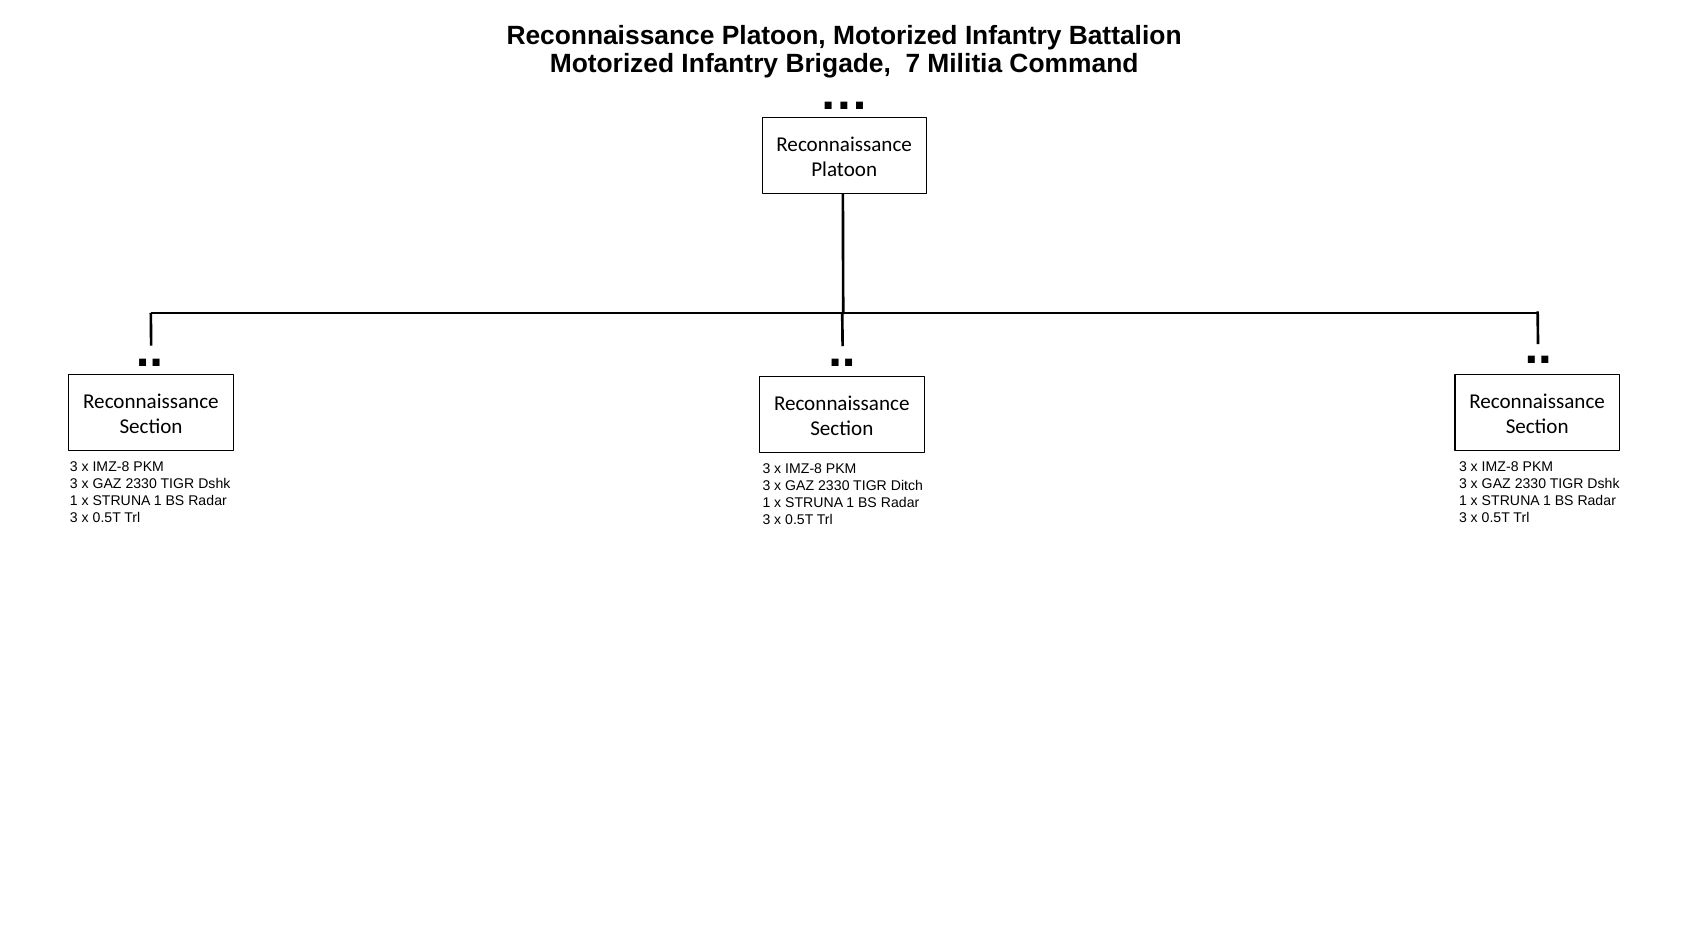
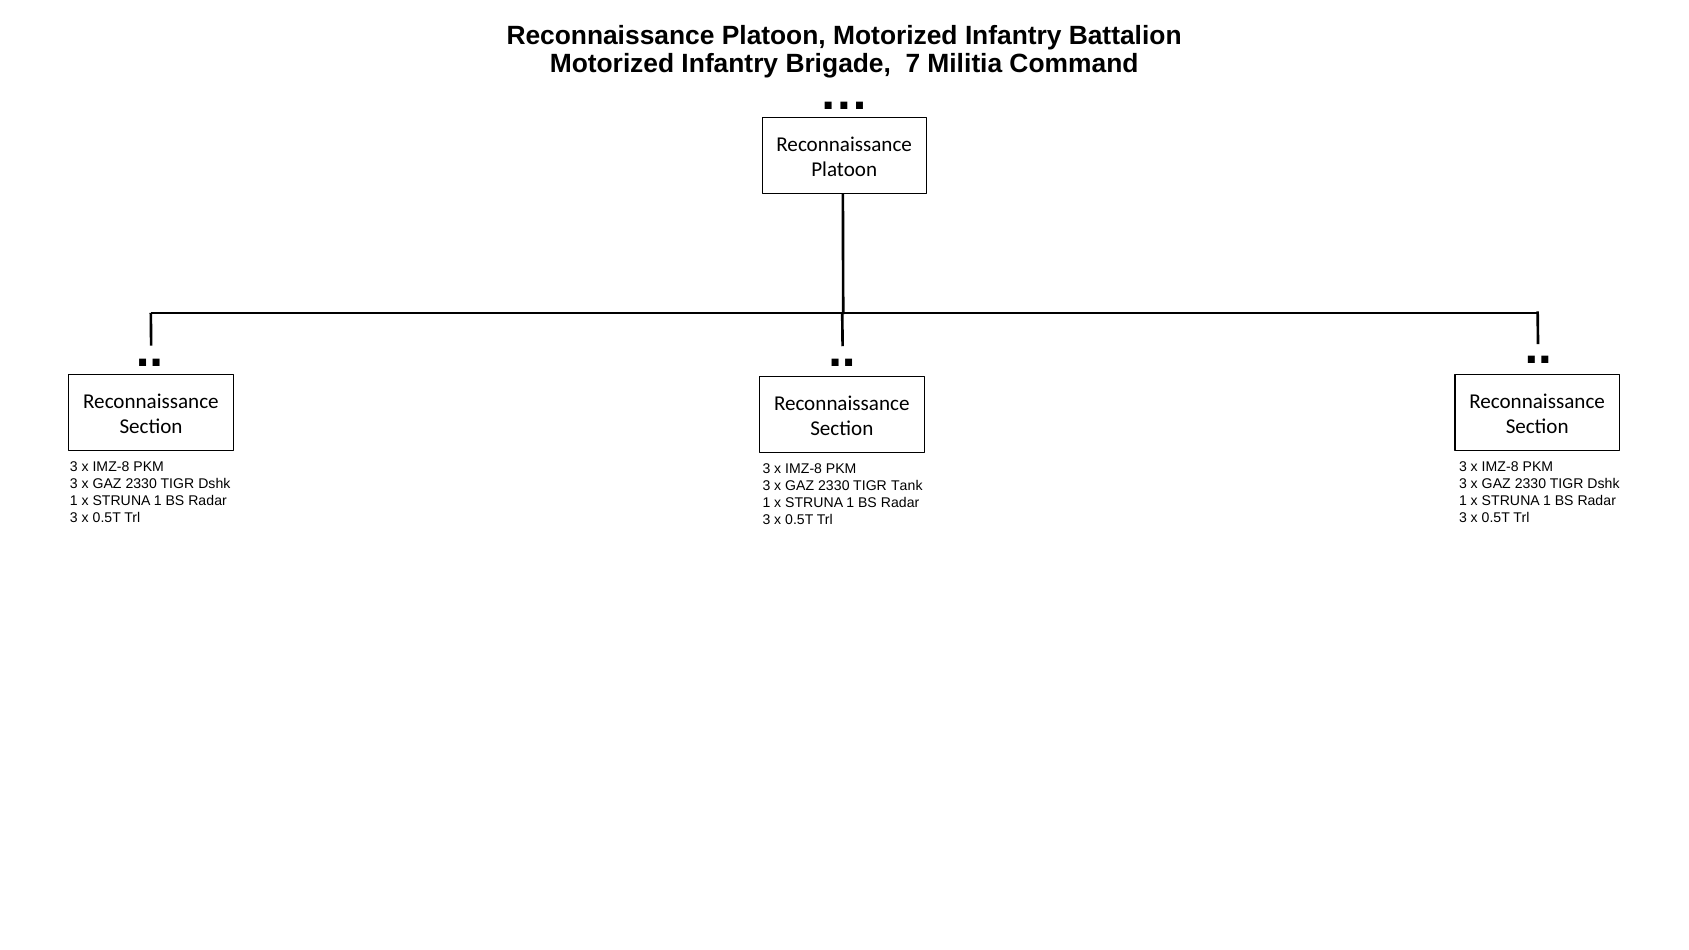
Ditch: Ditch -> Tank (907, 486)
